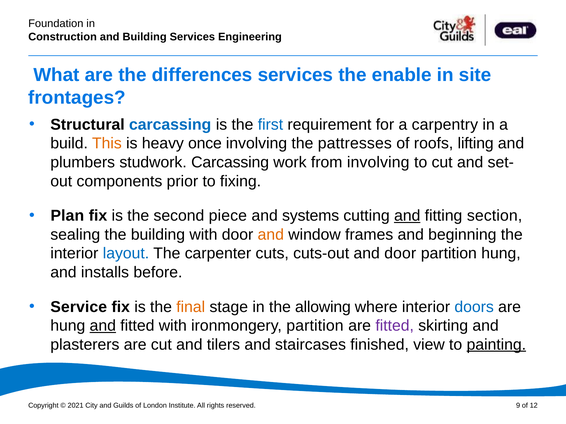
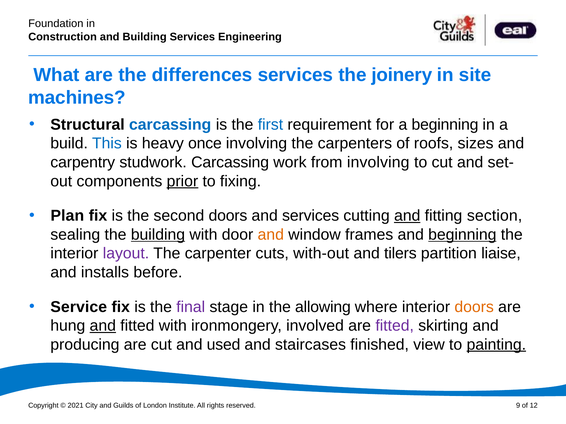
enable: enable -> joinery (402, 75)
frontages: frontages -> machines (77, 98)
a carpentry: carpentry -> beginning (445, 125)
This colour: orange -> blue (107, 144)
pattresses: pattresses -> carpenters (355, 144)
lifting: lifting -> sizes (476, 144)
plumbers: plumbers -> carpentry (83, 162)
prior underline: none -> present (182, 181)
second piece: piece -> doors (228, 216)
and systems: systems -> services (311, 216)
building underline: none -> present (158, 235)
beginning underline: none -> present (462, 235)
layout colour: blue -> purple (126, 254)
cuts-out: cuts-out -> with-out (321, 254)
and door: door -> tilers (400, 254)
partition hung: hung -> liaise (501, 254)
final colour: orange -> purple (191, 307)
doors colour: blue -> orange (474, 307)
ironmongery partition: partition -> involved (315, 326)
plasterers: plasterers -> producing (85, 345)
tilers: tilers -> used (224, 345)
